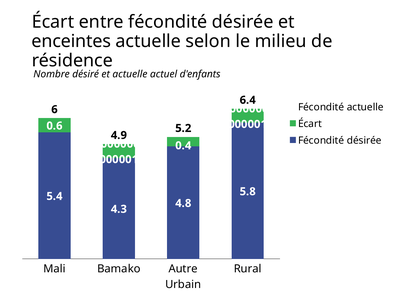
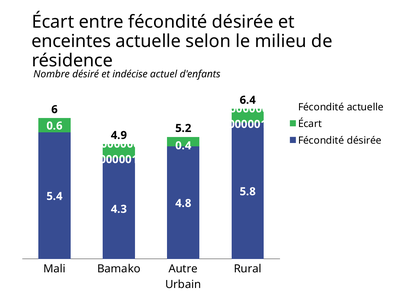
et actuelle: actuelle -> indécise (130, 74)
